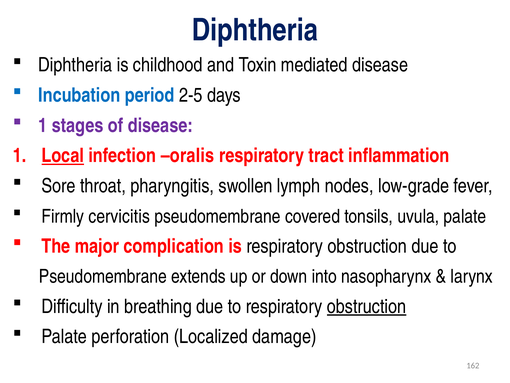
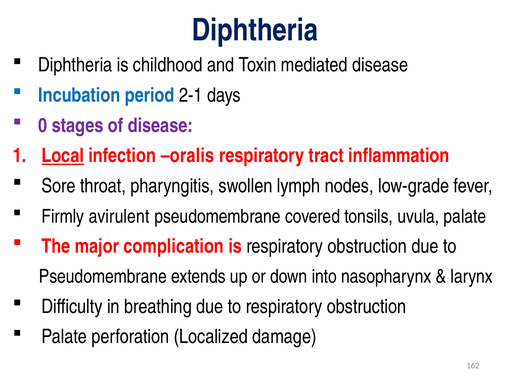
2-5: 2-5 -> 2-1 (191, 95)
1: 1 -> 0 (43, 125)
cervicitis: cervicitis -> avirulent (119, 216)
obstruction underline: present -> none (367, 306)
